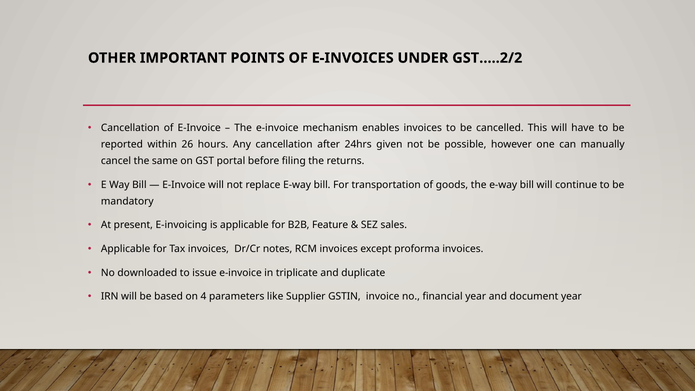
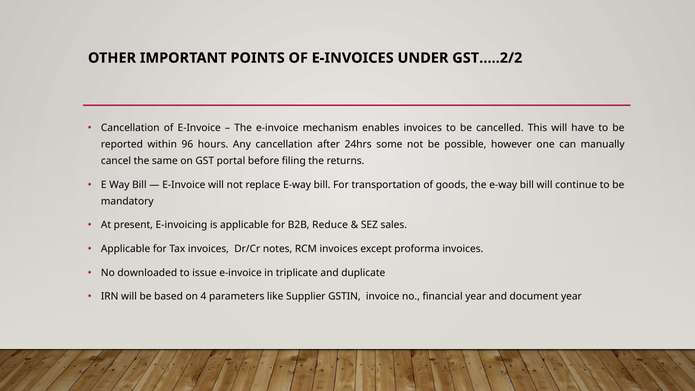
26: 26 -> 96 (187, 144)
given: given -> some (389, 144)
Feature: Feature -> Reduce (330, 225)
